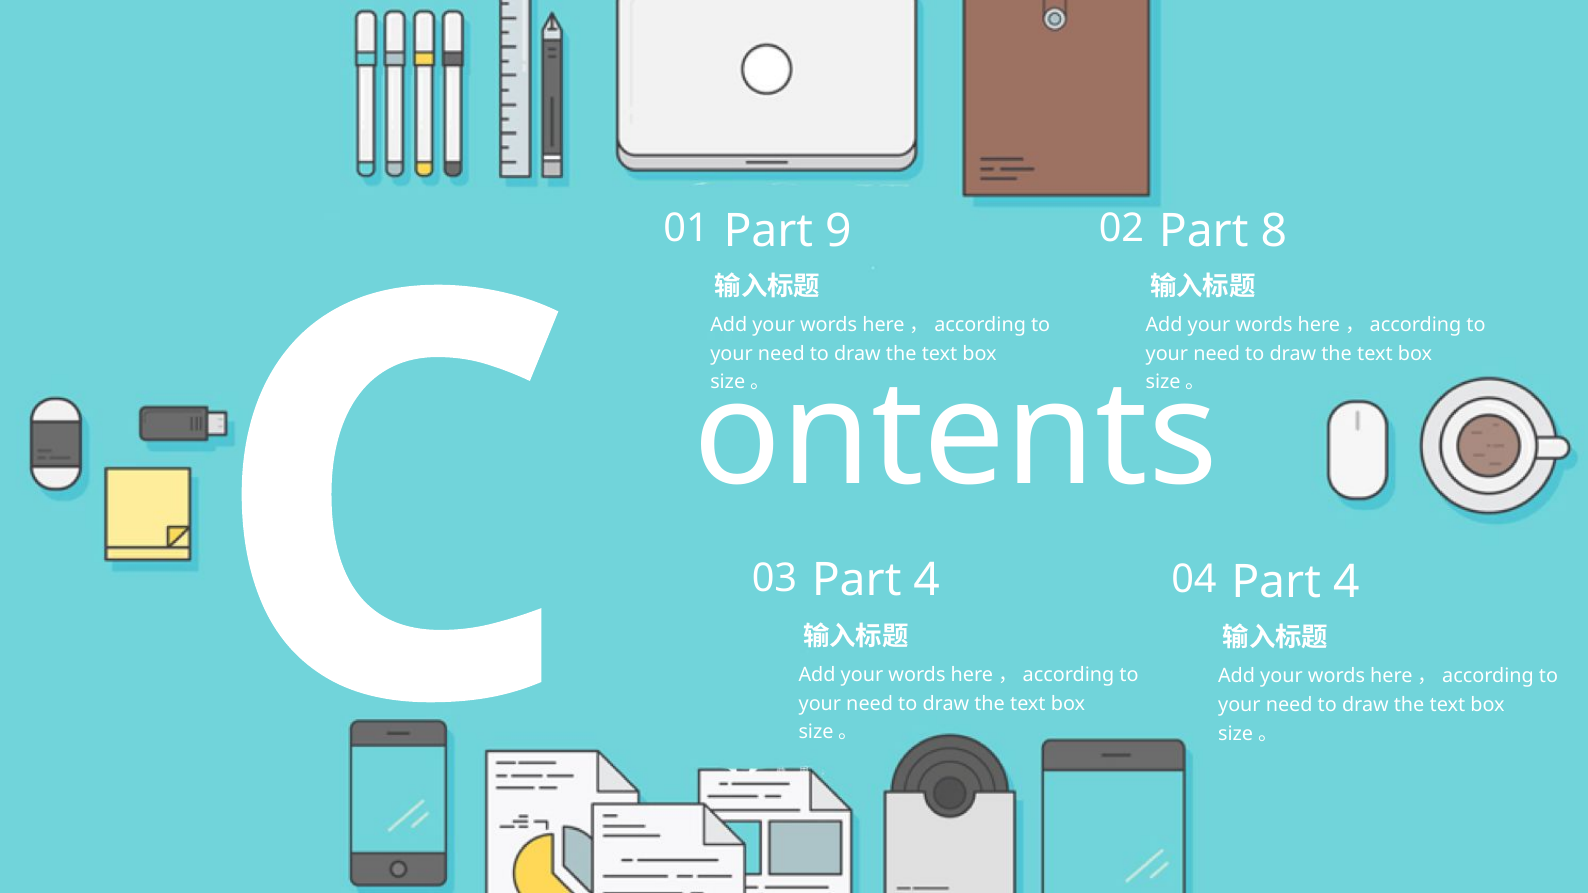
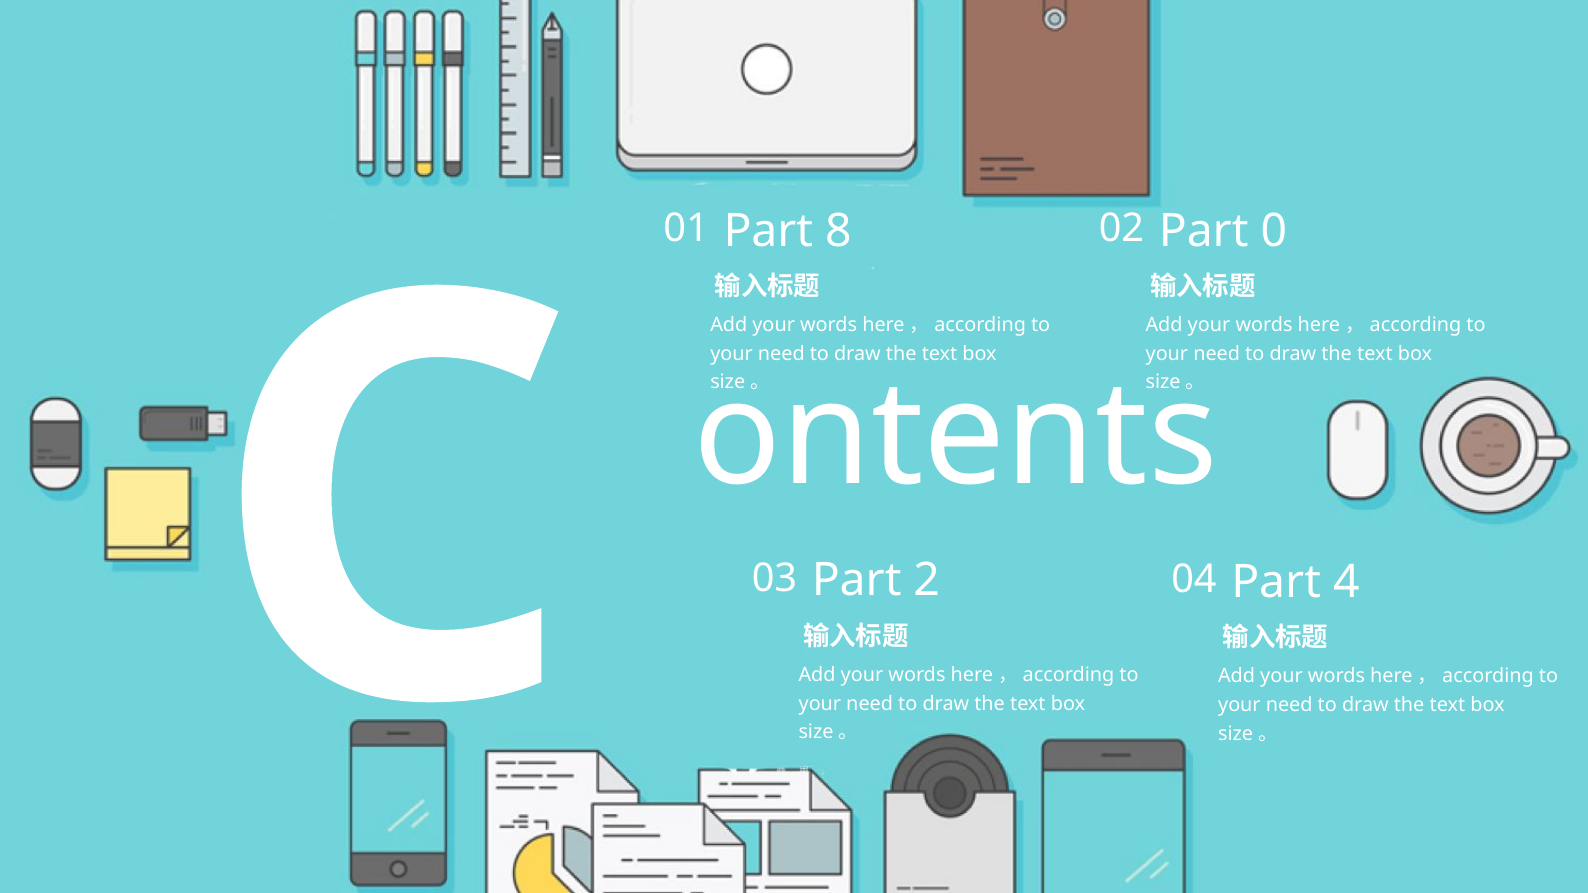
9: 9 -> 8 (838, 231)
8: 8 -> 0 (1274, 231)
03 Part 4: 4 -> 2 (927, 581)
